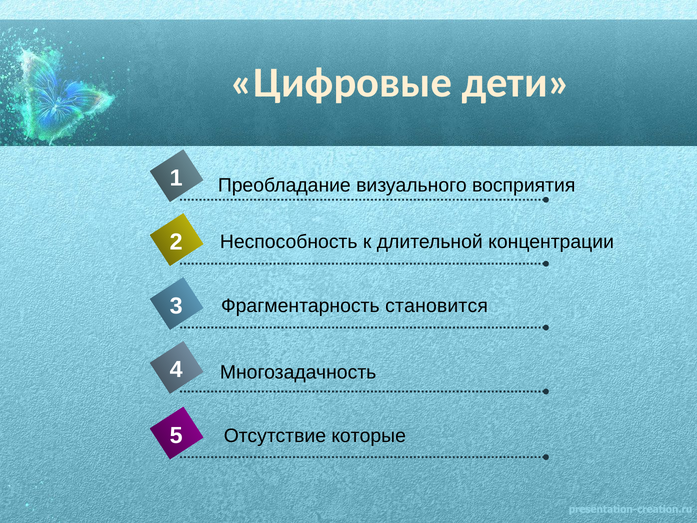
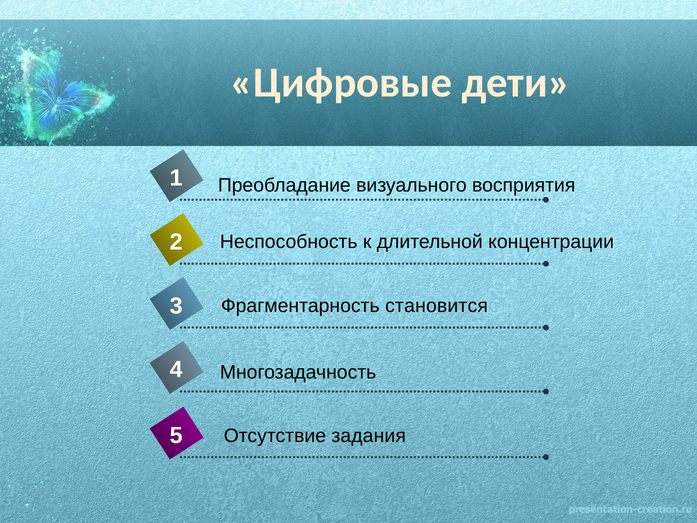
которые: которые -> задания (369, 435)
